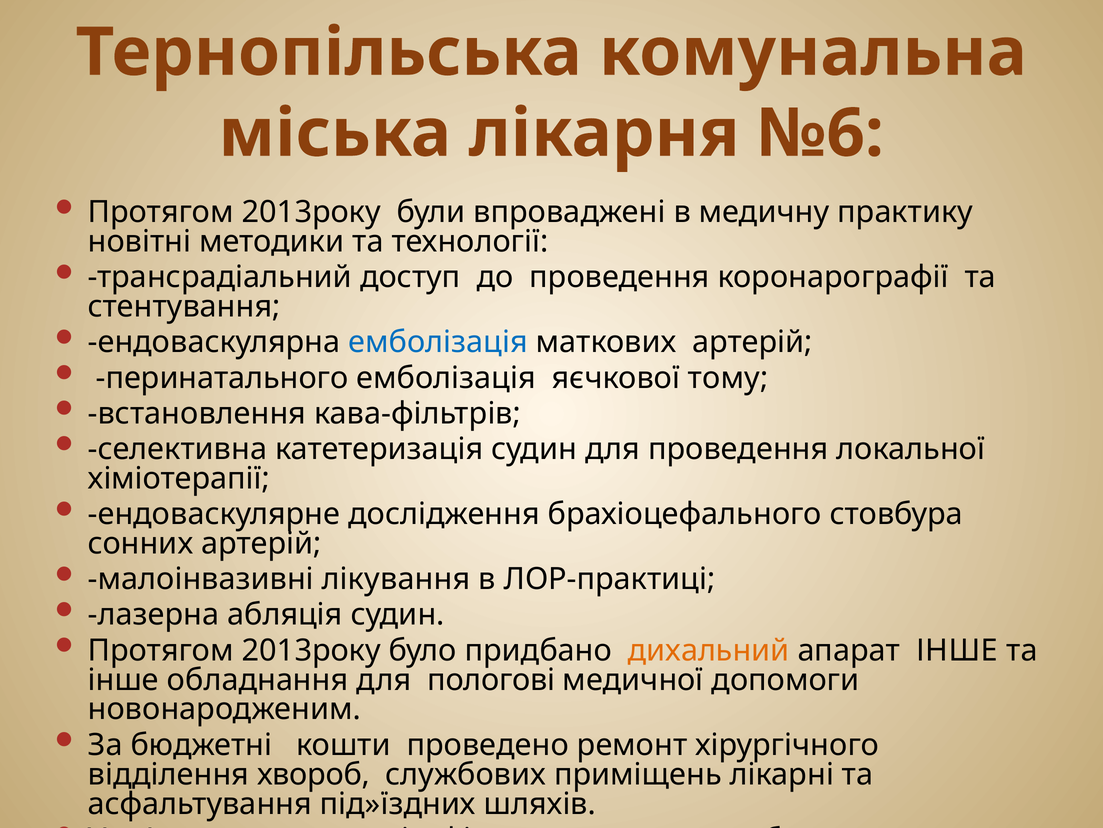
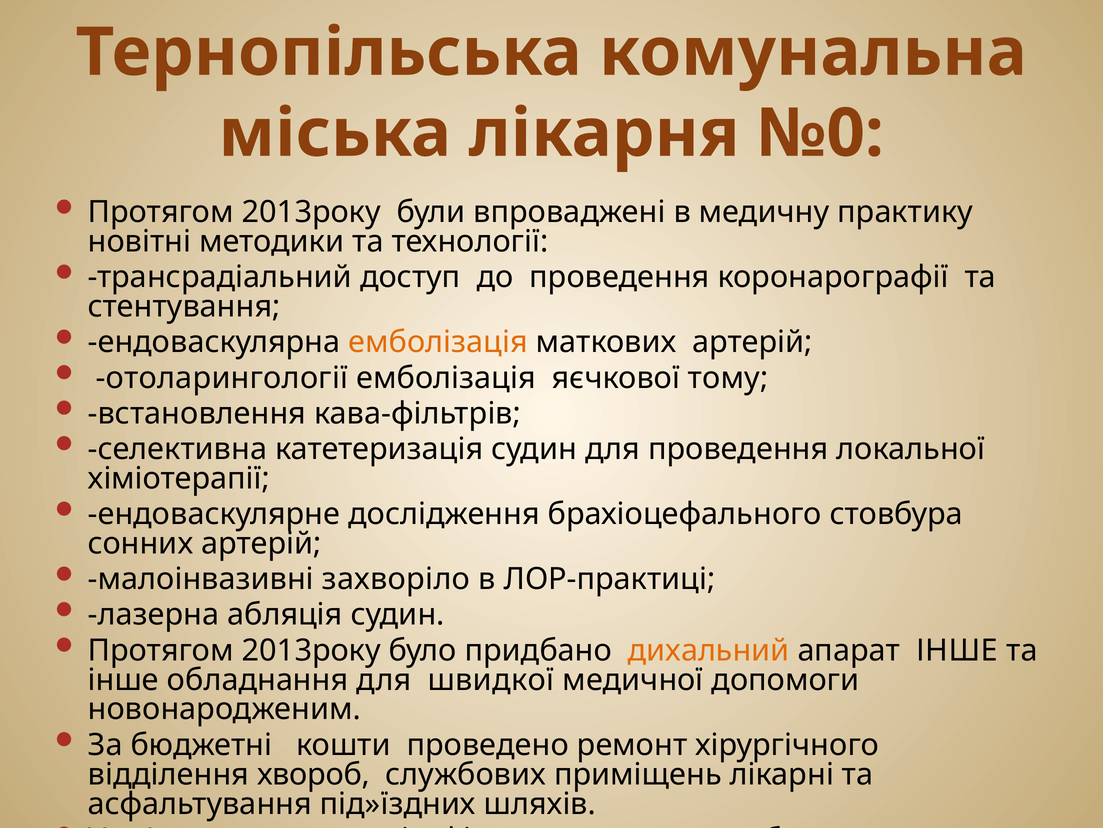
№6: №6 -> №0 (821, 133)
емболізація colour: blue -> orange (438, 342)
перинатального: перинатального -> отоларингології (222, 378)
лікування: лікування -> захворіло (396, 579)
пологові: пологові -> швидкої (491, 679)
